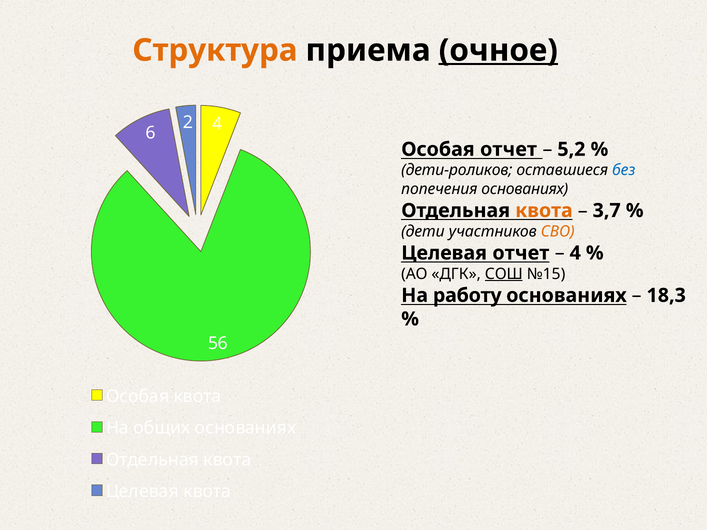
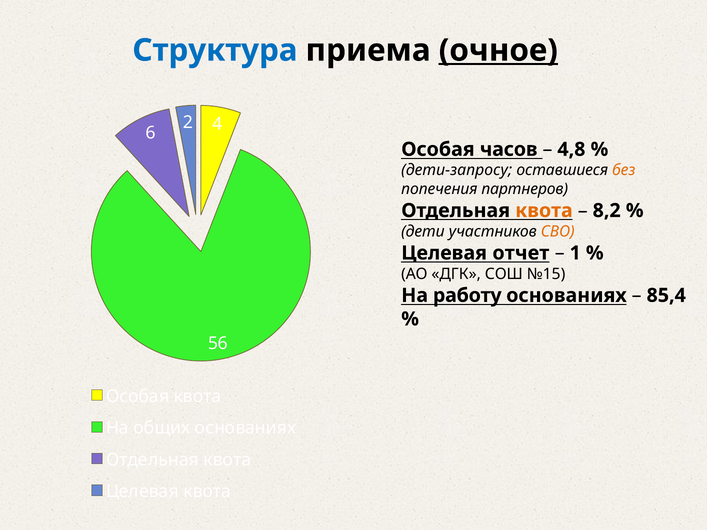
Структура colour: orange -> blue (215, 50)
Особая отчет: отчет -> часов (509, 149)
5,2: 5,2 -> 4,8 (571, 149)
дети-роликов: дети-роликов -> дети-запросу (457, 170)
без colour: blue -> orange (624, 170)
попечения основаниях: основаниях -> партнеров (525, 189)
3,7: 3,7 -> 8,2 (607, 211)
4: 4 -> 1 (575, 253)
СОШ underline: present -> none (504, 274)
18,3: 18,3 -> 85,4 (666, 296)
